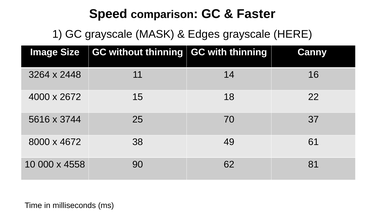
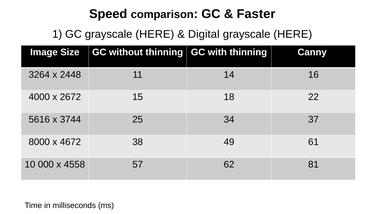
GC grayscale MASK: MASK -> HERE (155, 34)
Edges: Edges -> Digital (204, 34)
70: 70 -> 34 (229, 120)
90: 90 -> 57 (138, 165)
